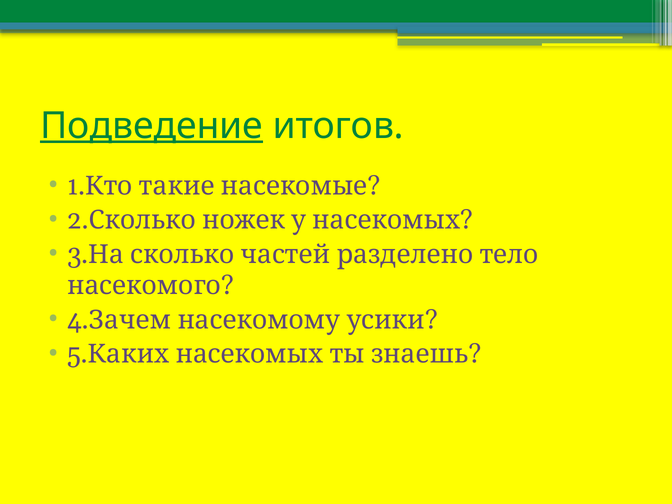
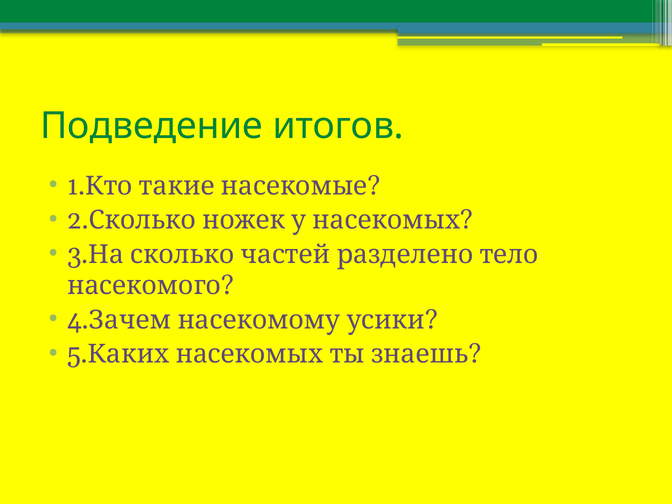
Подведение underline: present -> none (152, 126)
